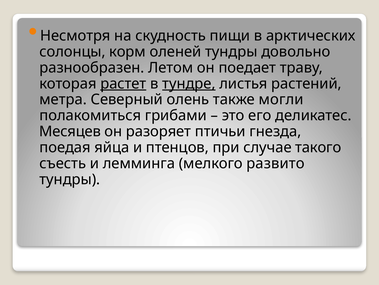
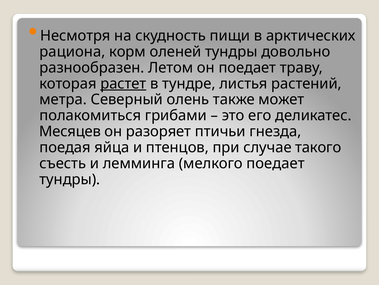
солонцы: солонцы -> рациона (72, 52)
тундре underline: present -> none (189, 83)
могли: могли -> может (281, 99)
мелкого развито: развито -> поедает (276, 163)
